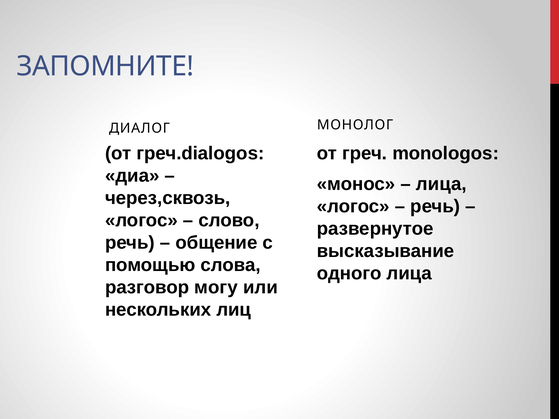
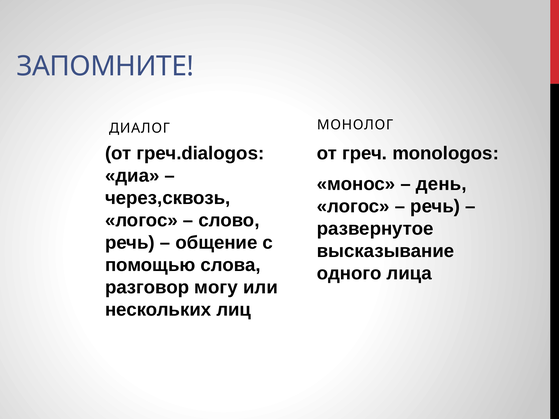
лица: лица -> день (441, 184)
